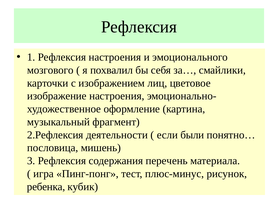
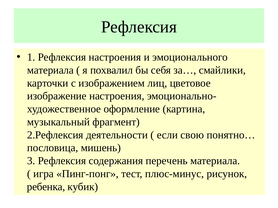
мозгового: мозгового -> материала (50, 70)
были: были -> свою (192, 135)
